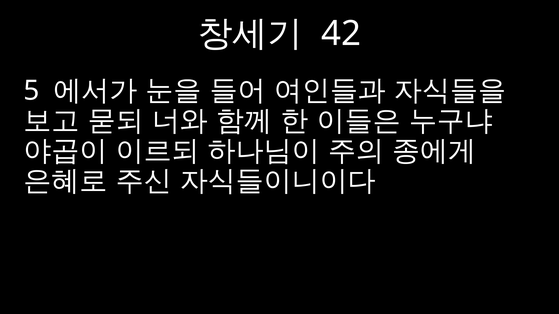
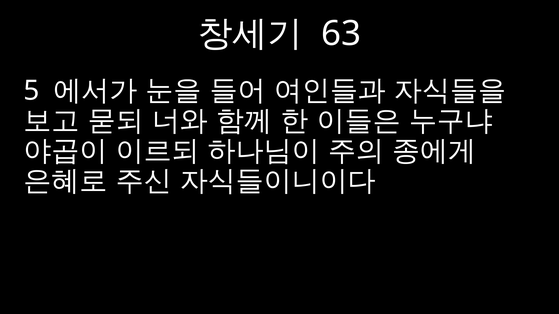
42: 42 -> 63 (341, 34)
